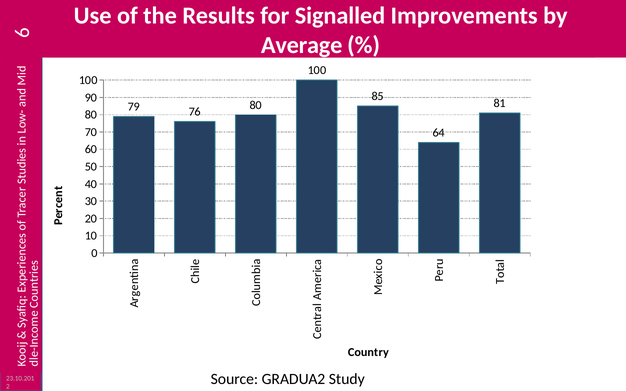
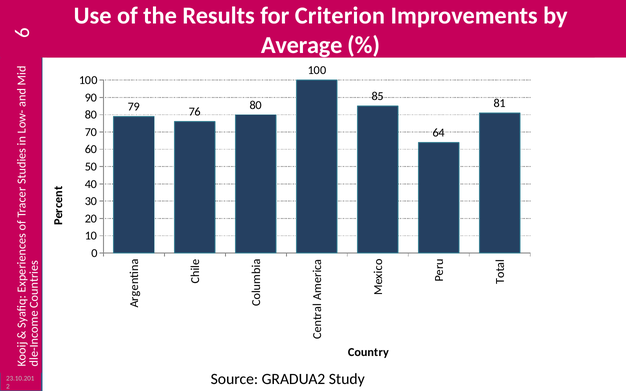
Signalled: Signalled -> Criterion (340, 16)
